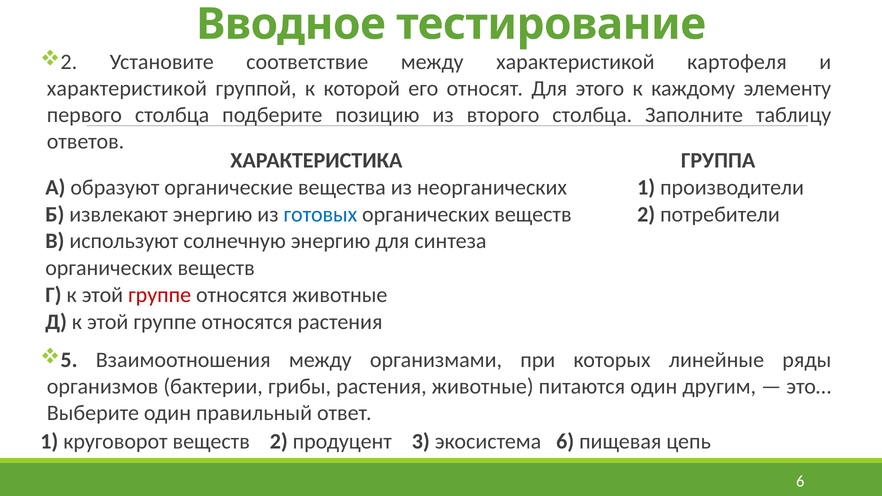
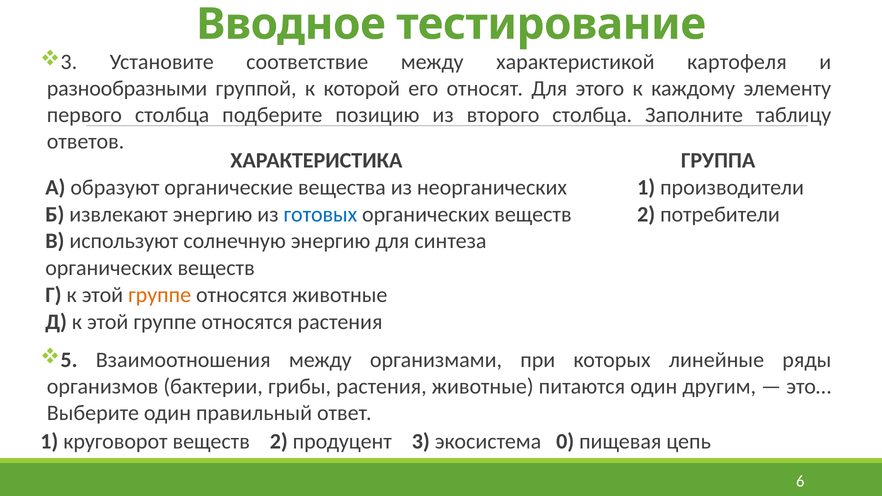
2: 2 -> 3 (69, 62)
характеристикой: характеристикой -> разнообразными (127, 88)
группе colour: red -> orange (160, 295)
экосистема 6: 6 -> 0 (565, 441)
